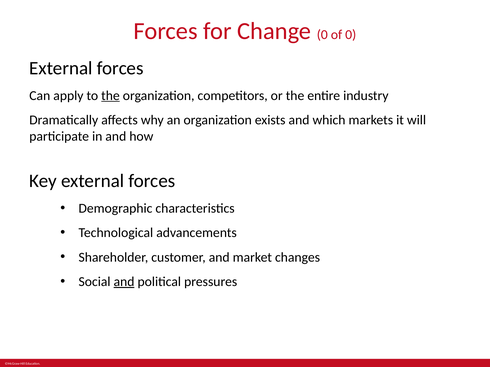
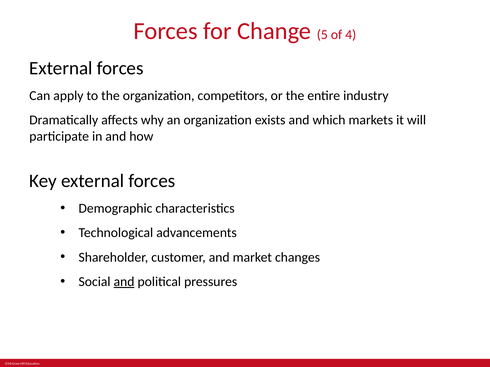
Change 0: 0 -> 5 (322, 35)
of 0: 0 -> 4 (351, 35)
the underline: present -> none (110, 96)
